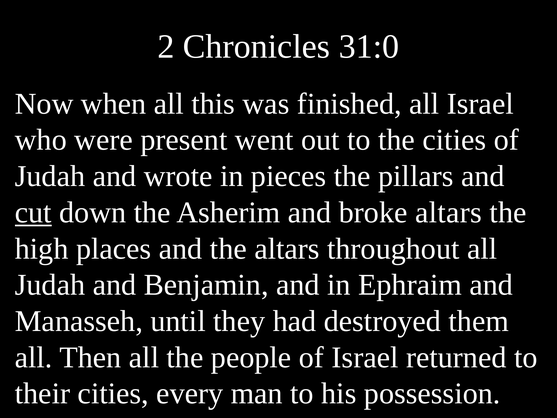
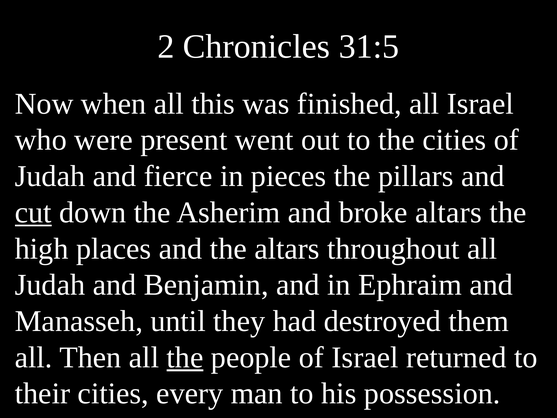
31:0: 31:0 -> 31:5 (369, 46)
wrote: wrote -> fierce (178, 176)
the underline: none -> present (185, 357)
